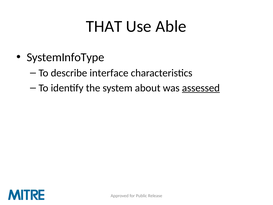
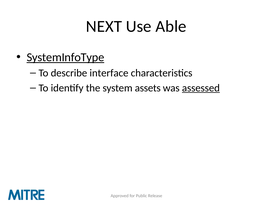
THAT: THAT -> NEXT (104, 26)
SystemInfoType underline: none -> present (65, 57)
about: about -> assets (148, 88)
